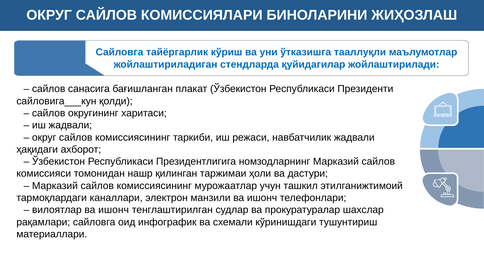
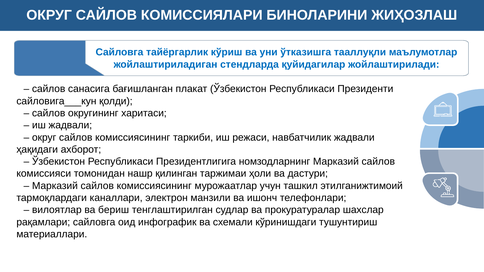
вилоятлар ва ишонч: ишонч -> бериш (114, 210)
